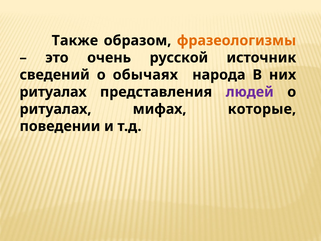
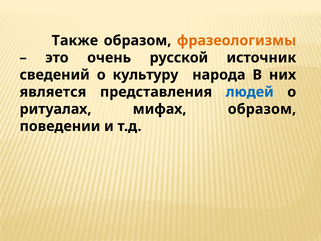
обычаях: обычаях -> культуру (145, 75)
ритуалах: ритуалах -> является (53, 92)
людей colour: purple -> blue (250, 92)
мифах которые: которые -> образом (262, 109)
